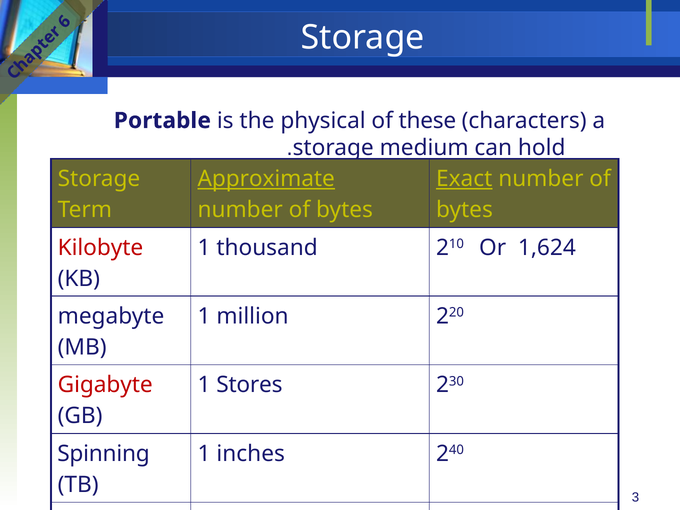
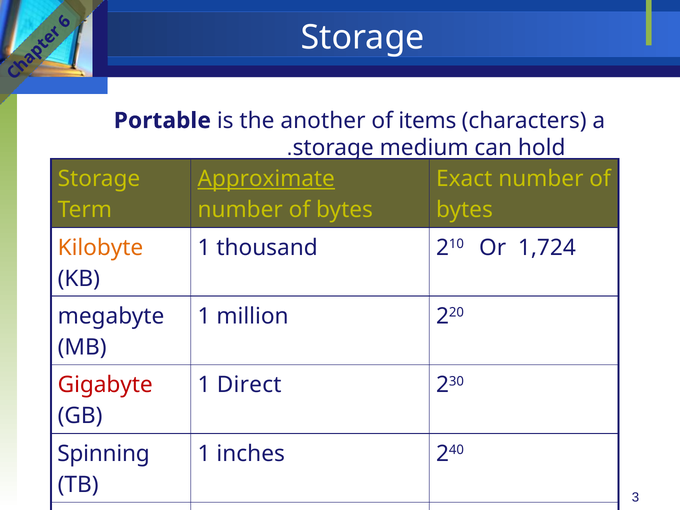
physical: physical -> another (323, 121)
these: these -> items (427, 121)
Exact underline: present -> none (464, 179)
Kilobyte colour: red -> orange (100, 248)
1,624: 1,624 -> 1,724 (547, 248)
Stores: Stores -> Direct (249, 385)
